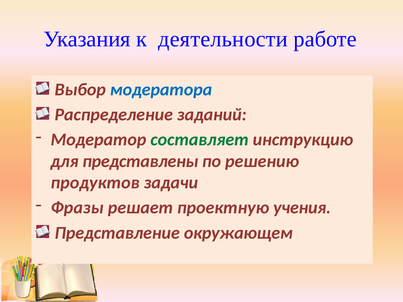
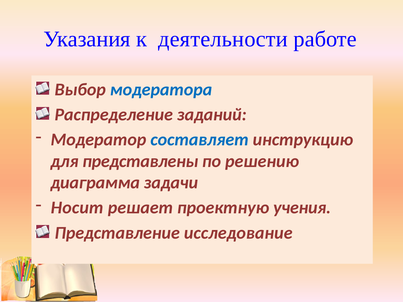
составляет colour: green -> blue (200, 140)
продуктов: продуктов -> диаграмма (95, 183)
Фразы: Фразы -> Носит (77, 208)
окружающем: окружающем -> исследование (238, 233)
